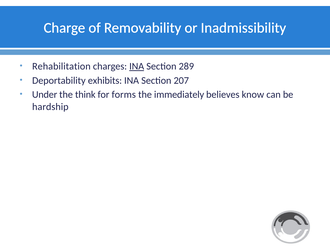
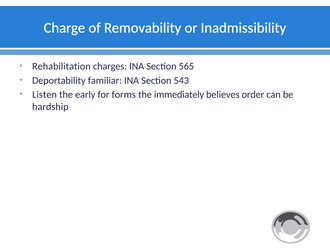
INA underline: present -> none (137, 66)
289: 289 -> 565 (186, 66)
exhibits: exhibits -> familiar (105, 80)
207: 207 -> 543 (181, 80)
Under: Under -> Listen (45, 94)
think: think -> early (85, 94)
know: know -> order (253, 94)
